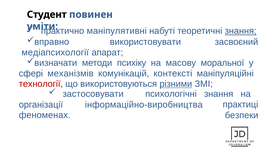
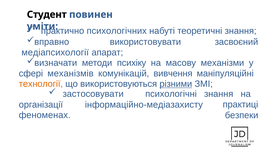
маніпулятивні: маніпулятивні -> психологічних (117, 31)
знання underline: present -> none (241, 31)
моральної: моральної -> механізми (222, 63)
контексті: контексті -> вивчення (173, 73)
технології colour: red -> orange (41, 84)
інформаційно-виробництва: інформаційно-виробництва -> інформаційно-медіазахисту (144, 104)
